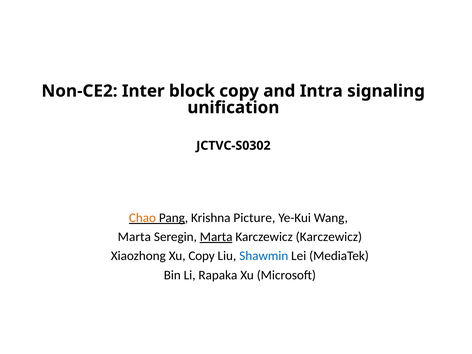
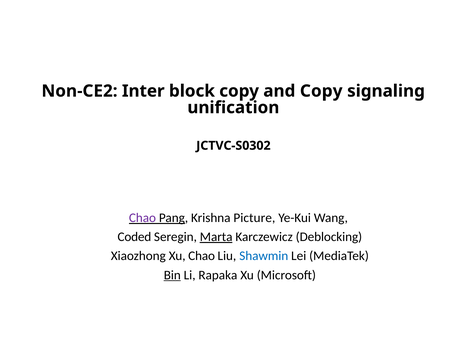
and Intra: Intra -> Copy (321, 91)
Chao colour: orange -> purple (142, 218)
Marta: Marta -> Coded (134, 237)
Karczewicz Karczewicz: Karczewicz -> Deblocking (329, 237)
Xu Copy: Copy -> Chao (202, 256)
Bin underline: none -> present (172, 275)
